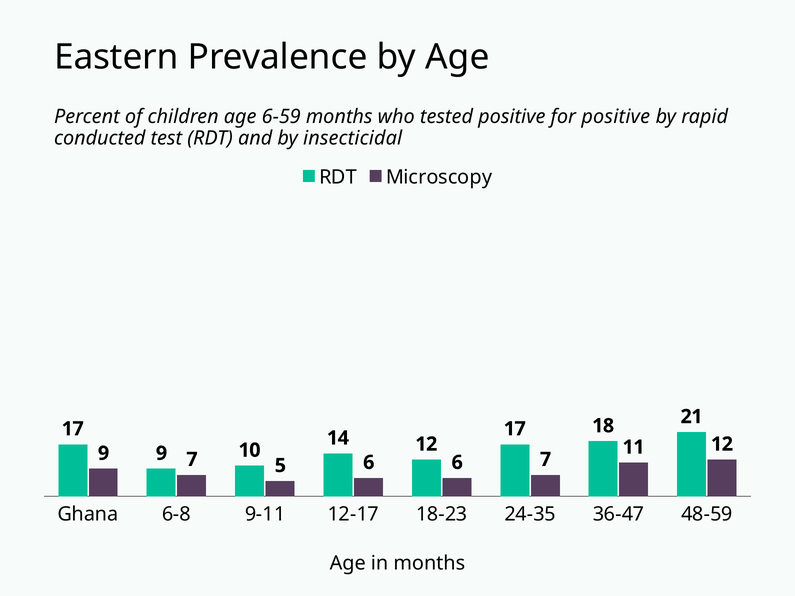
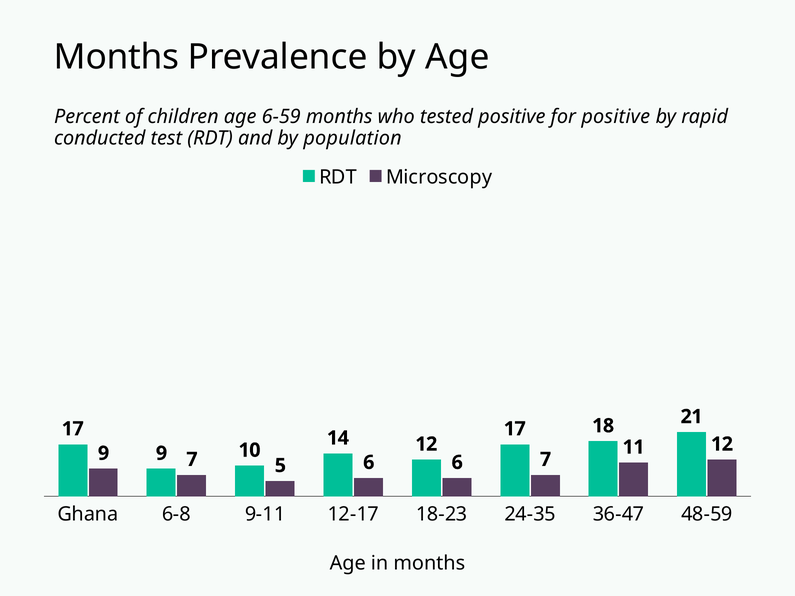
Eastern: Eastern -> Months (116, 57)
insecticidal: insecticidal -> population (353, 138)
